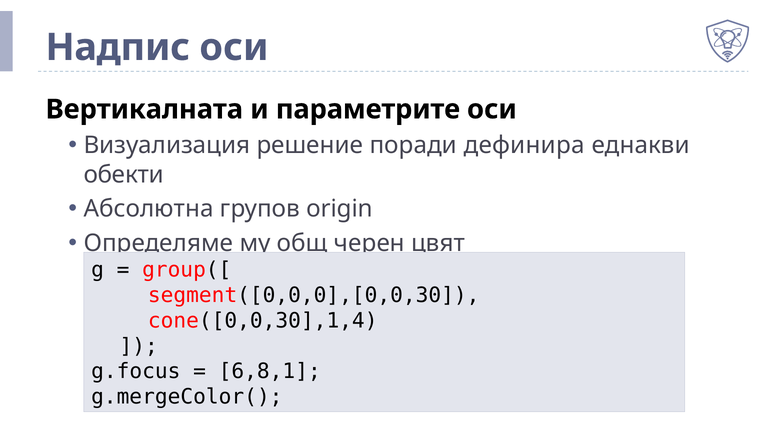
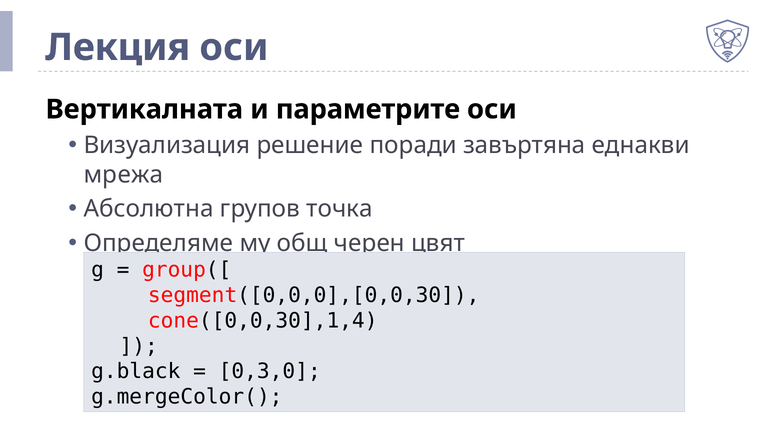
Надпис: Надпис -> Лекция (118, 47)
дефинира: дефинира -> завъртяна (524, 145)
обекти: обекти -> мрежа (123, 175)
origin: origin -> точка (340, 209)
g.focus: g.focus -> g.black (136, 372)
6,8,1: 6,8,1 -> 0,3,0 (270, 372)
